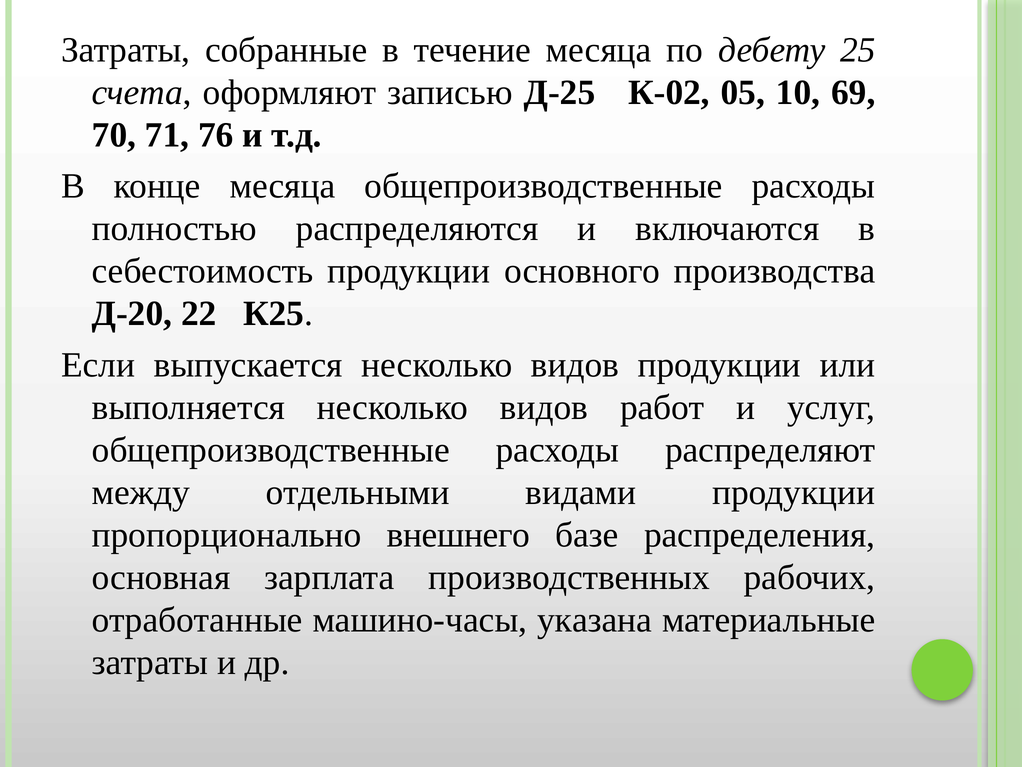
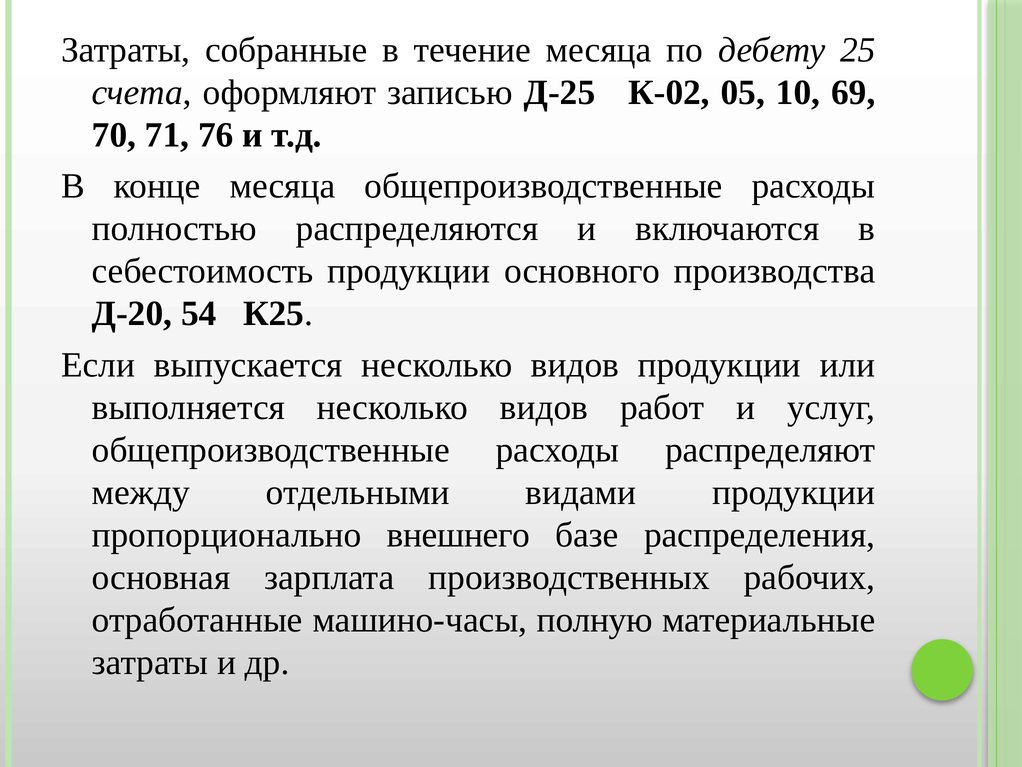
22: 22 -> 54 (199, 314)
указана: указана -> полную (595, 620)
